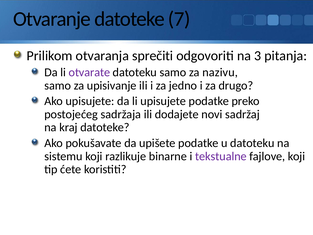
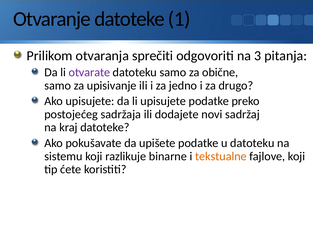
7: 7 -> 1 (179, 19)
nazivu: nazivu -> obične (220, 72)
tekstualne colour: purple -> orange (221, 156)
